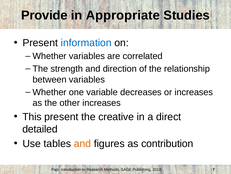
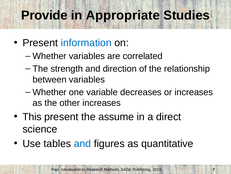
creative: creative -> assume (116, 116)
detailed: detailed -> science (40, 129)
and colour: orange -> blue (82, 143)
contribution: contribution -> quantitative (167, 143)
